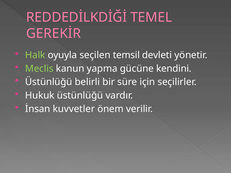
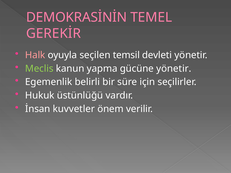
REDDEDİLKDİĞİ: REDDEDİLKDİĞİ -> DEMOKRASİNİN (77, 17)
Halk colour: light green -> pink (35, 55)
gücüne kendini: kendini -> yönetir (174, 69)
Üstünlüğü: Üstünlüğü -> Egemenlik (49, 82)
